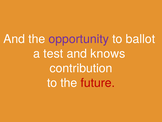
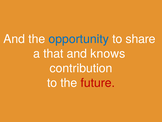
opportunity colour: purple -> blue (79, 39)
ballot: ballot -> share (141, 39)
test: test -> that (53, 53)
